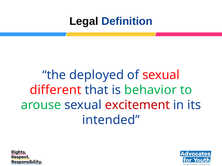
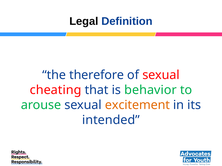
deployed: deployed -> therefore (97, 75)
different: different -> cheating (56, 90)
excitement colour: red -> orange (137, 105)
